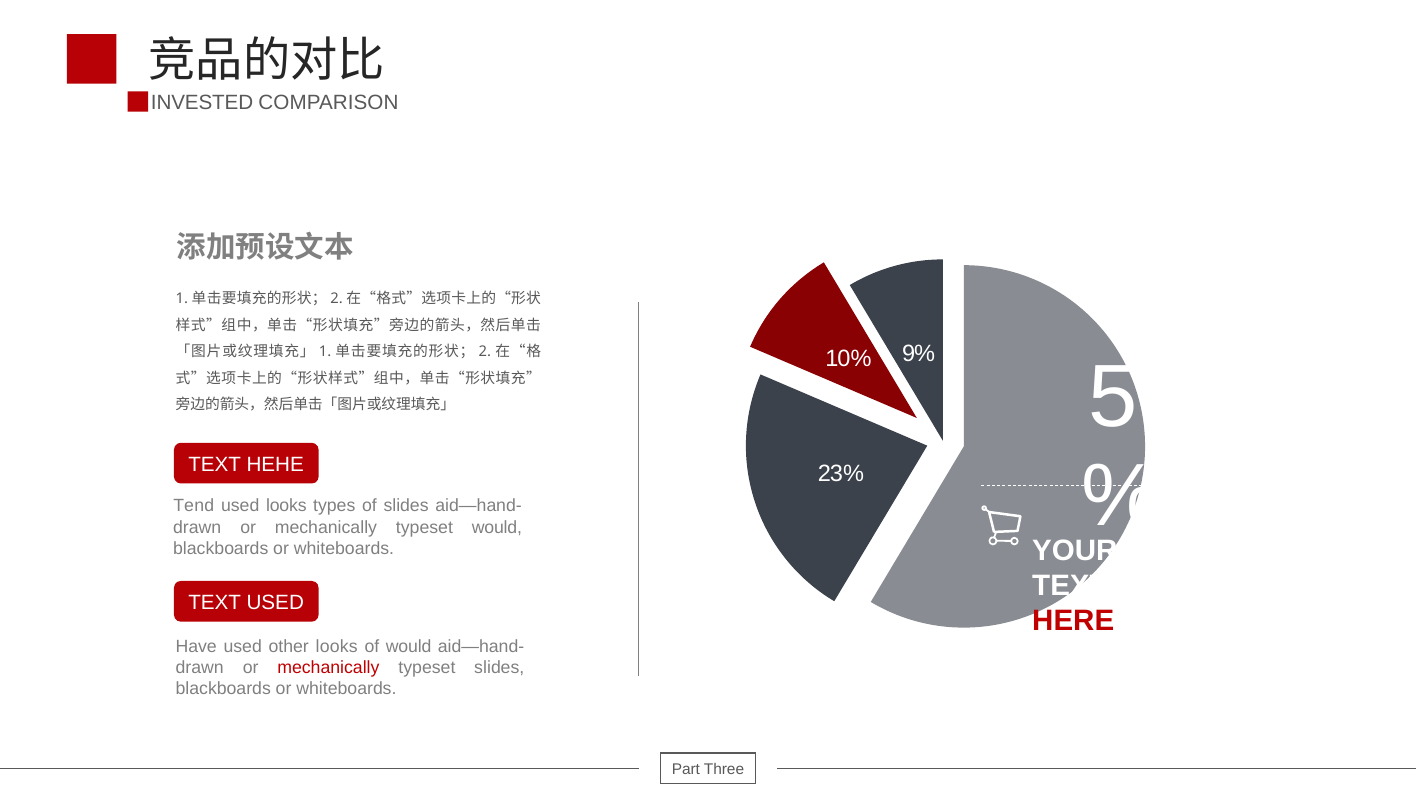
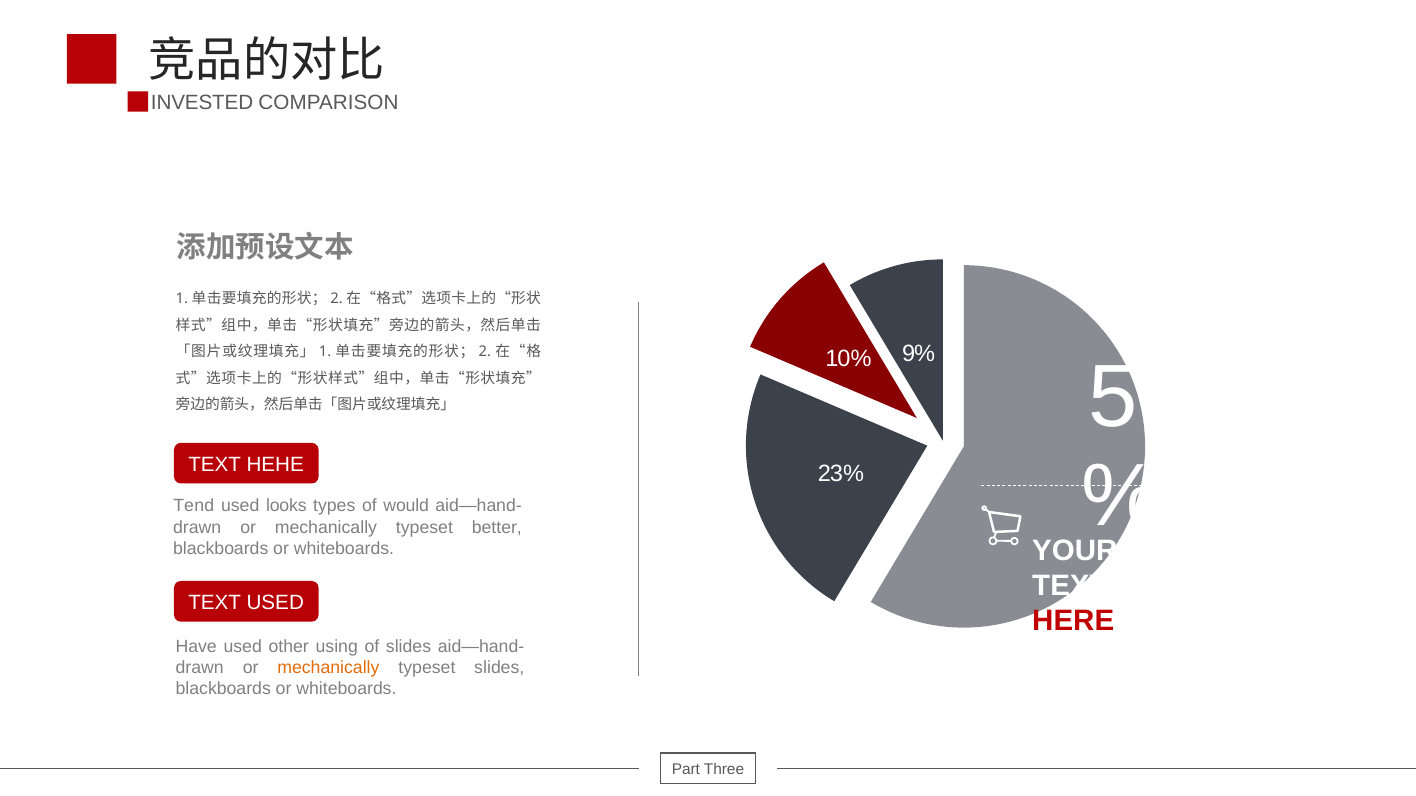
of slides: slides -> would (406, 506)
typeset would: would -> better (497, 528)
other looks: looks -> using (337, 647)
of would: would -> slides (409, 647)
mechanically colour: red -> orange (328, 668)
